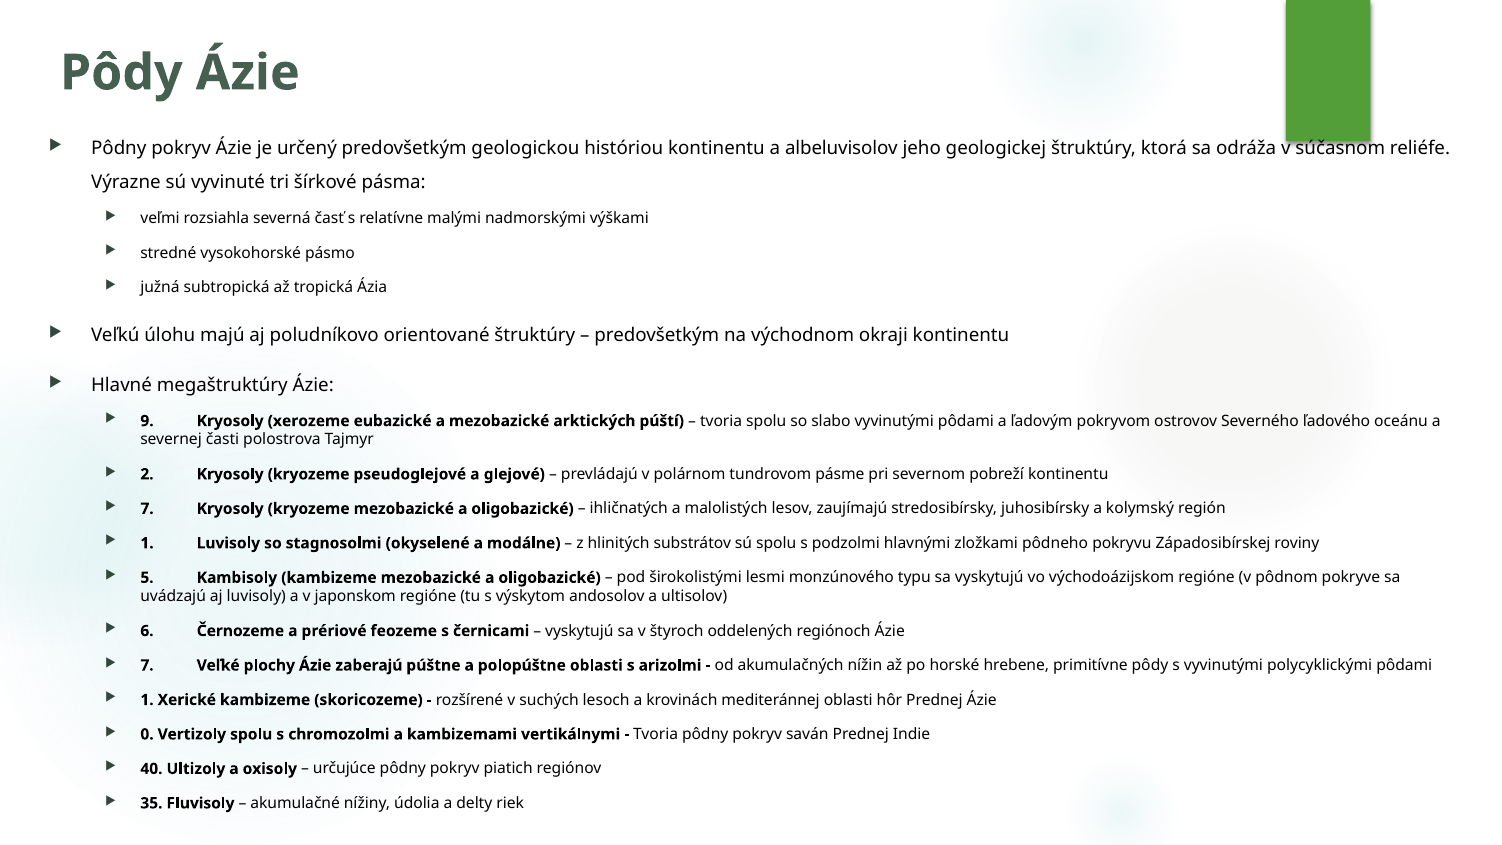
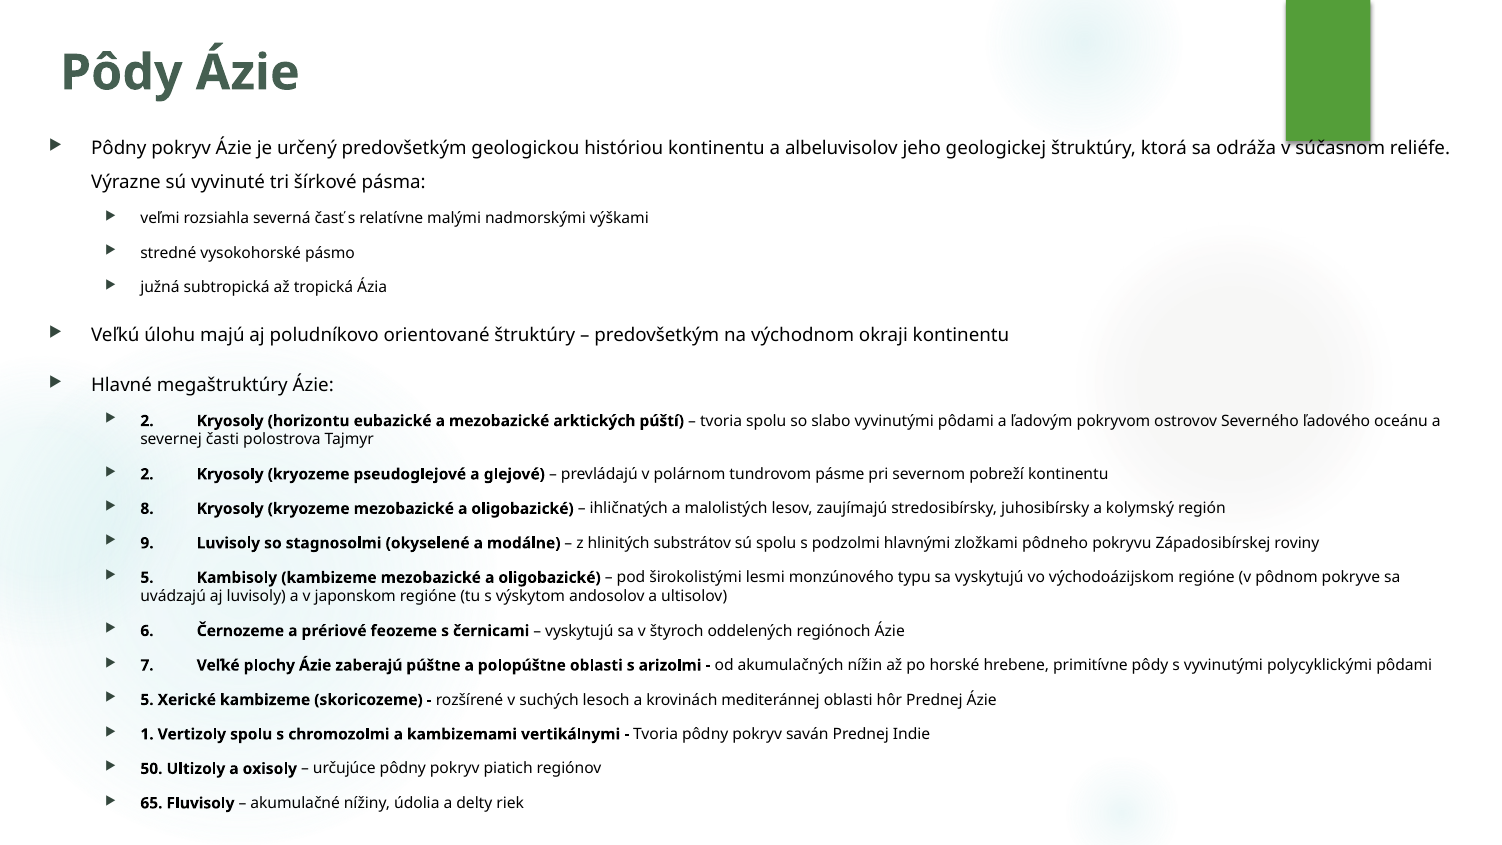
9: 9 -> 2 (147, 421)
xerozeme: xerozeme -> horizontu (309, 421)
7: 7 -> 8 (147, 509)
1: 1 -> 9 (147, 543)
1: 1 -> 5 (147, 700)
0: 0 -> 1 (147, 734)
40: 40 -> 50 (151, 769)
35: 35 -> 65 (151, 803)
